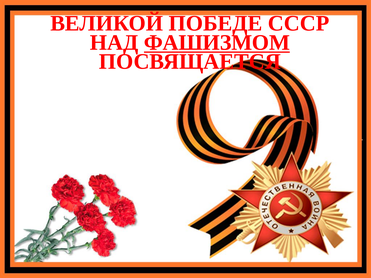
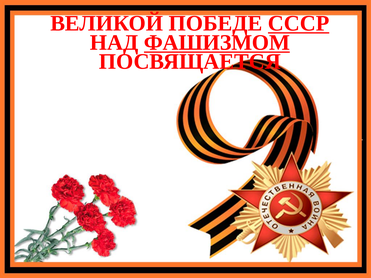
СССР underline: none -> present (299, 23)
